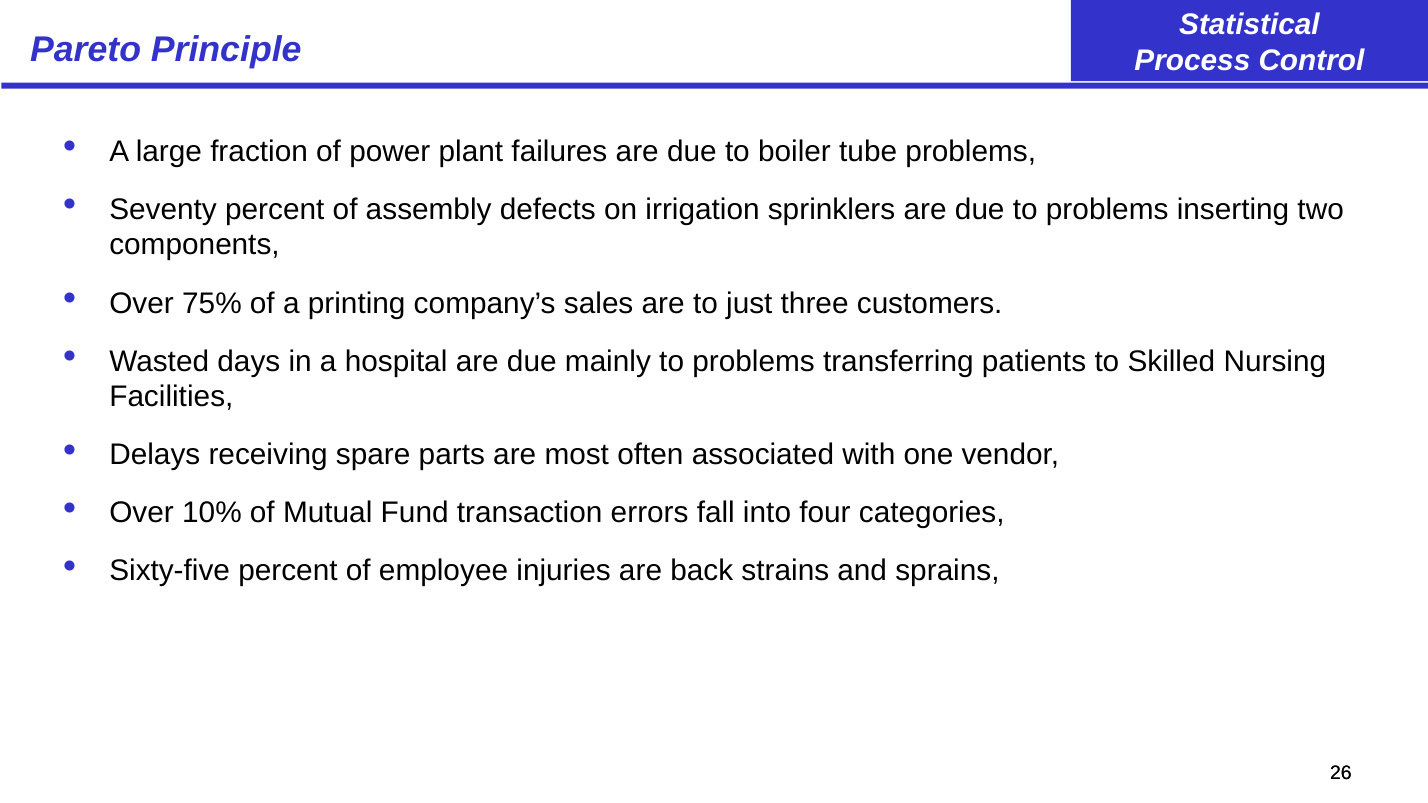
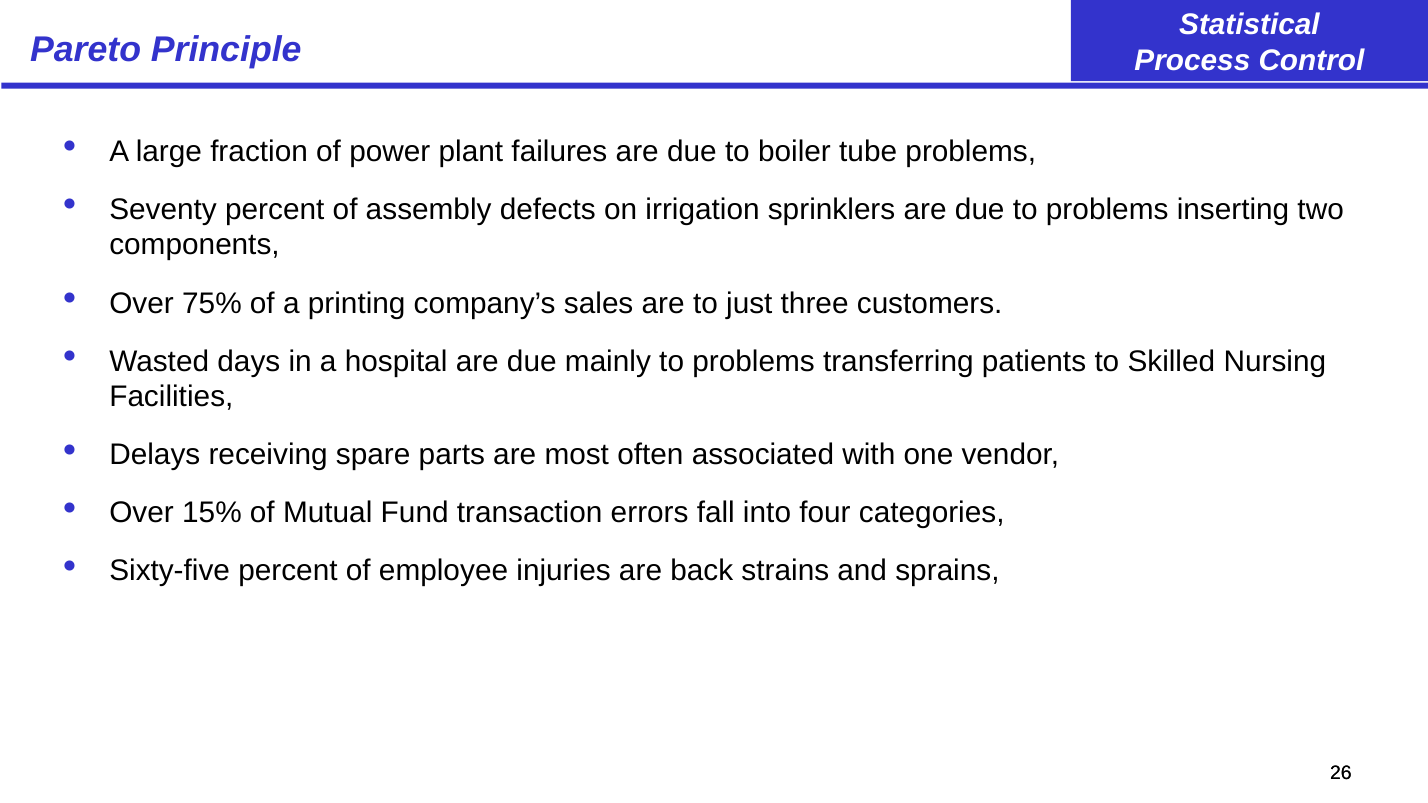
10%: 10% -> 15% (212, 513)
